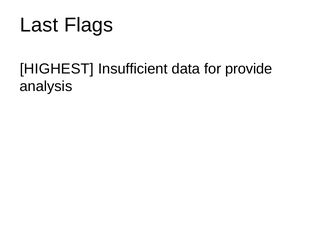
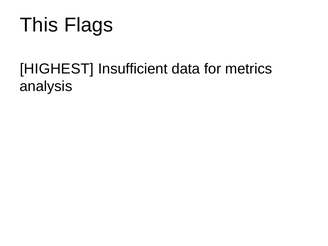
Last: Last -> This (39, 25)
provide: provide -> metrics (249, 69)
